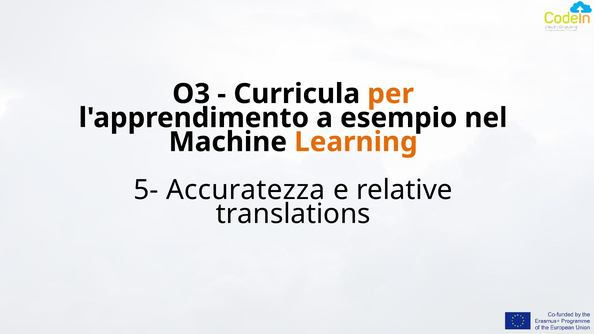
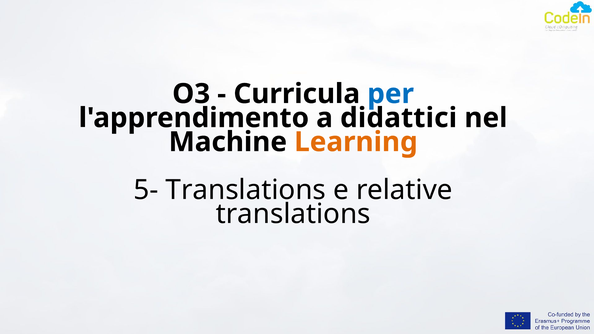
per colour: orange -> blue (391, 94)
esempio: esempio -> didattici (399, 118)
5- Accuratezza: Accuratezza -> Translations (246, 190)
